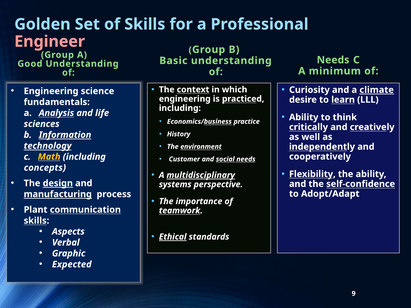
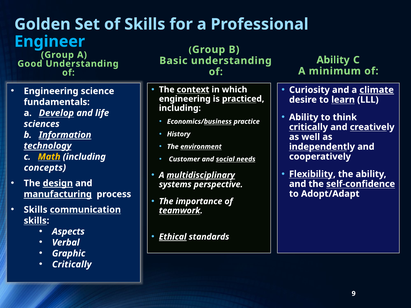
Engineer colour: pink -> light blue (50, 42)
Needs: Needs -> Ability (333, 60)
Analysis: Analysis -> Develop (56, 113)
Plant: Plant -> Skills (36, 210)
Expected: Expected -> Critically (72, 265)
